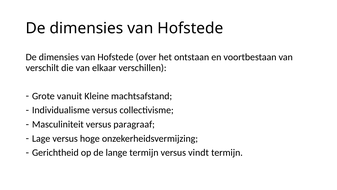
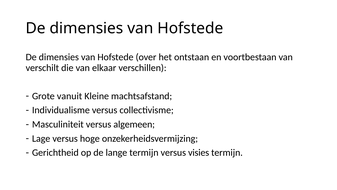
paragraaf: paragraaf -> algemeen (134, 124)
vindt: vindt -> visies (199, 152)
